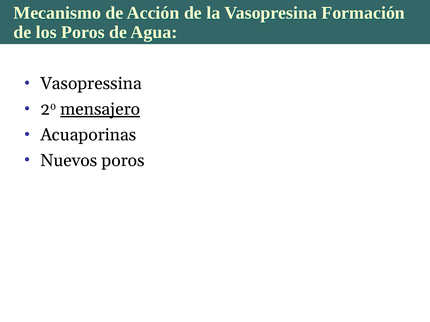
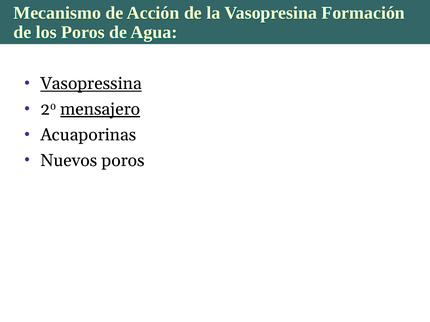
Vasopressina underline: none -> present (91, 84)
